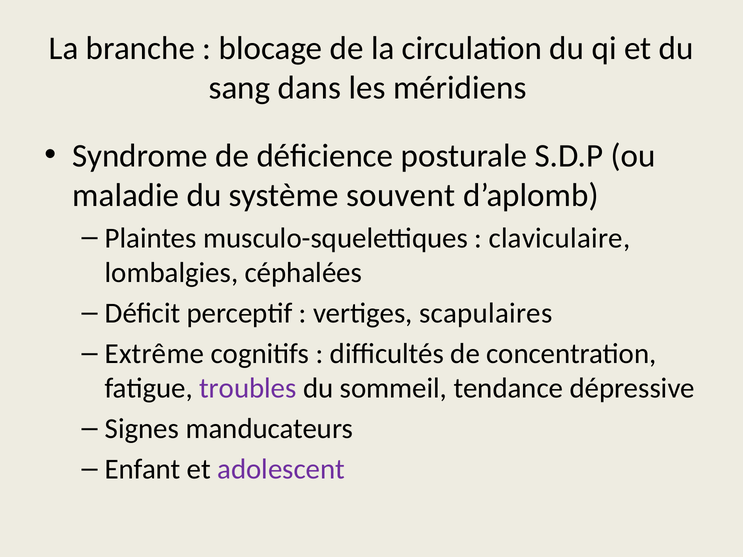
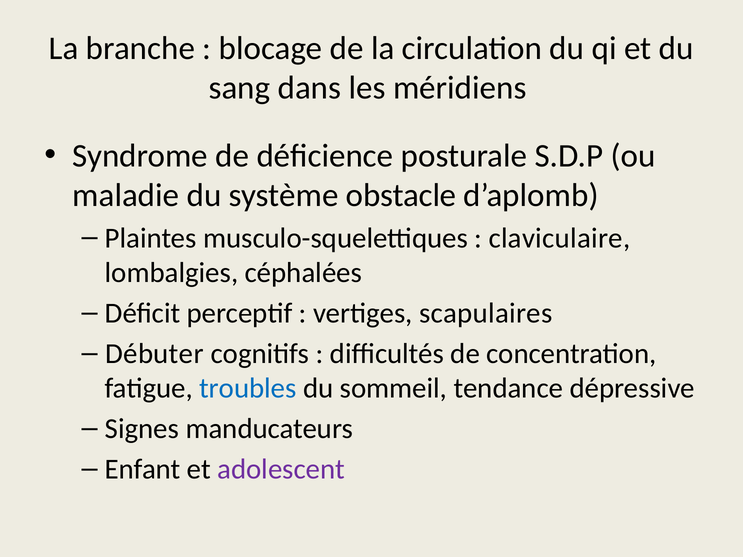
souvent: souvent -> obstacle (401, 195)
Extrême: Extrême -> Débuter (154, 354)
troubles colour: purple -> blue (248, 388)
